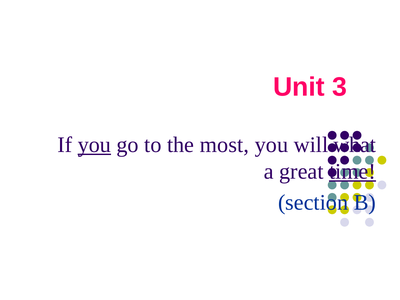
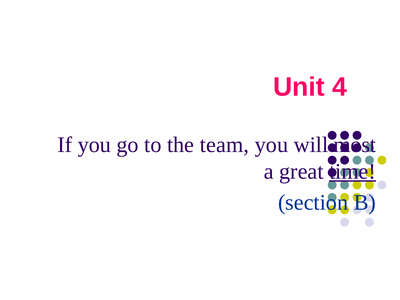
3: 3 -> 4 (340, 87)
you underline: present -> none (94, 145)
most: most -> team (224, 145)
what: what -> most (355, 145)
